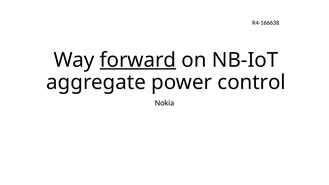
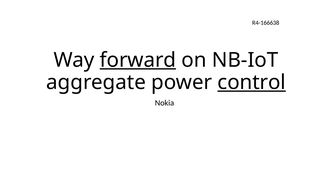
control underline: none -> present (252, 82)
